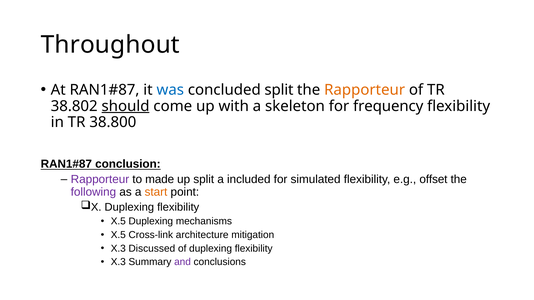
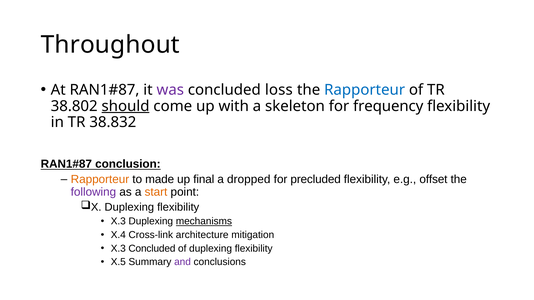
was colour: blue -> purple (170, 90)
concluded split: split -> loss (279, 90)
Rapporteur colour: orange -> blue (365, 90)
38.800: 38.800 -> 38.832 (113, 122)
Rapporteur colour: purple -> orange (100, 180)
up split: split -> final (204, 180)
included: included -> dropped (249, 180)
simulated: simulated -> precluded (316, 180)
X.5: X.5 -> X.3 (118, 222)
mechanisms underline: none -> present (204, 222)
X.5: X.5 -> X.4 (118, 235)
X.3 Discussed: Discussed -> Concluded (152, 249)
X.3: X.3 -> X.5 (118, 262)
